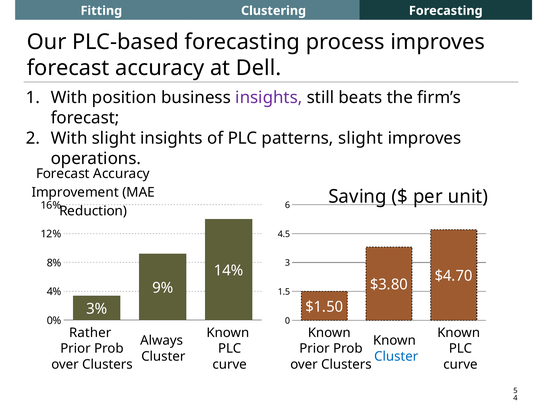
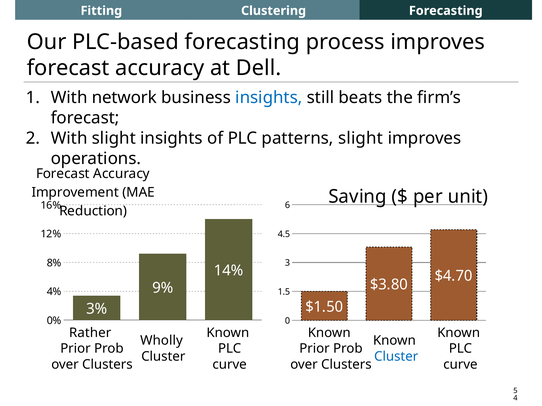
position: position -> network (124, 98)
insights colour: purple -> blue (269, 98)
Always: Always -> Wholly (162, 341)
